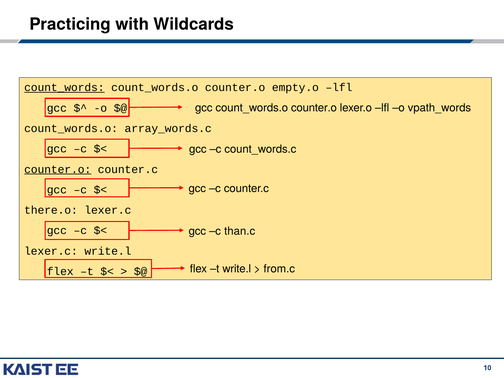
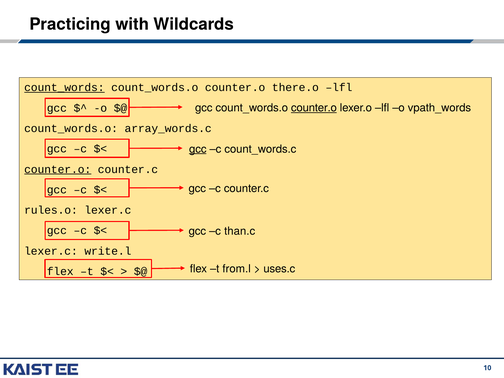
empty.o: empty.o -> there.o (295, 88)
counter.o underline: none -> present (314, 108)
gcc underline: none -> present (198, 149)
there.o: there.o -> rules.o (51, 210)
t write.l: write.l -> from.l (237, 269)
from.c: from.c -> uses.c (279, 269)
